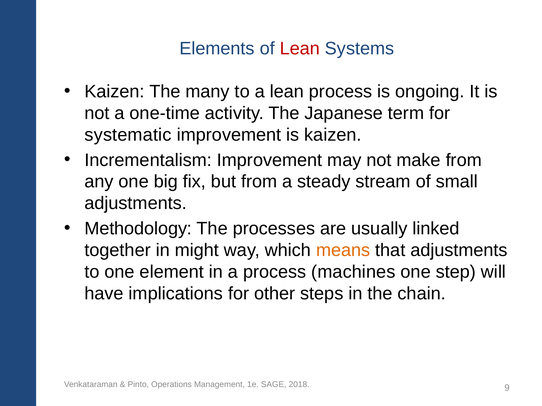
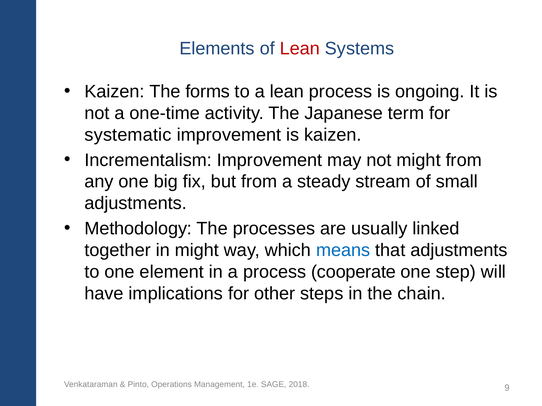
many: many -> forms (208, 92)
not make: make -> might (419, 160)
means colour: orange -> blue (343, 251)
machines: machines -> cooperate (354, 272)
